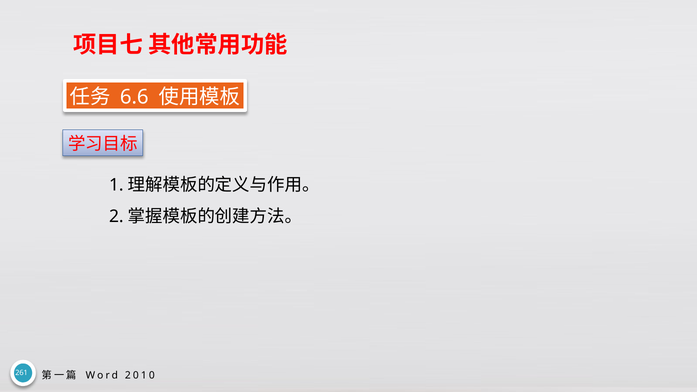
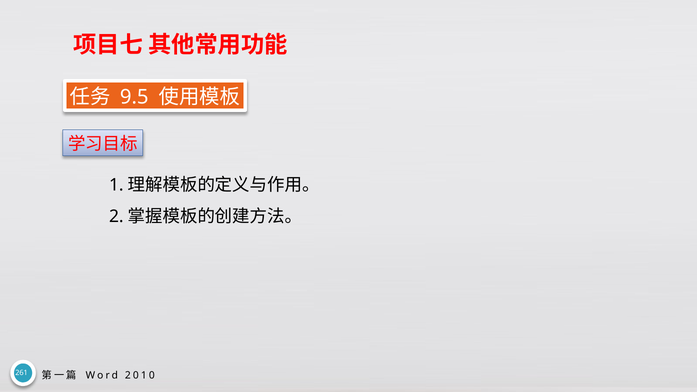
6.6: 6.6 -> 9.5 (134, 97)
